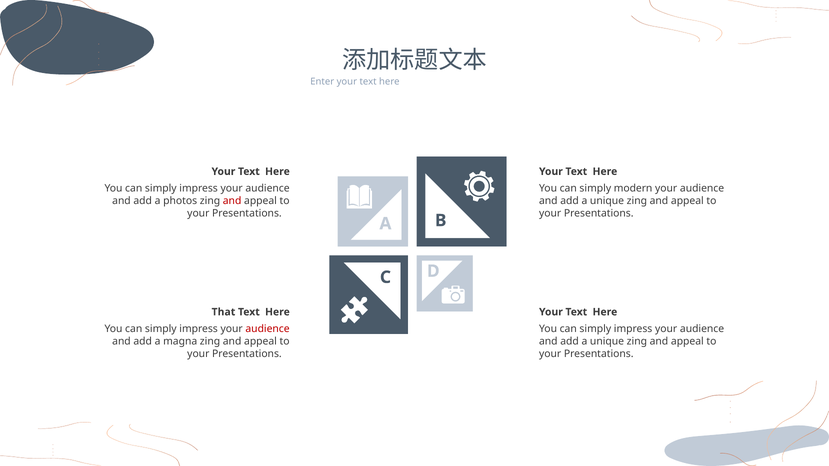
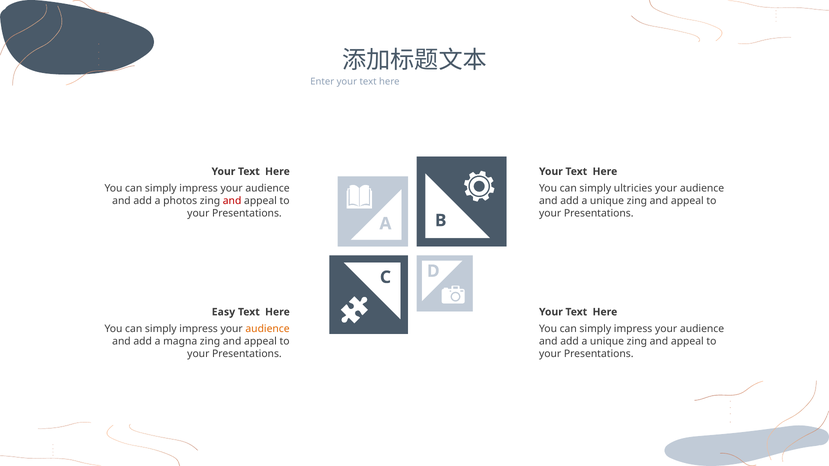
modern: modern -> ultricies (633, 189)
That: That -> Easy (223, 312)
audience colour: red -> orange (268, 329)
